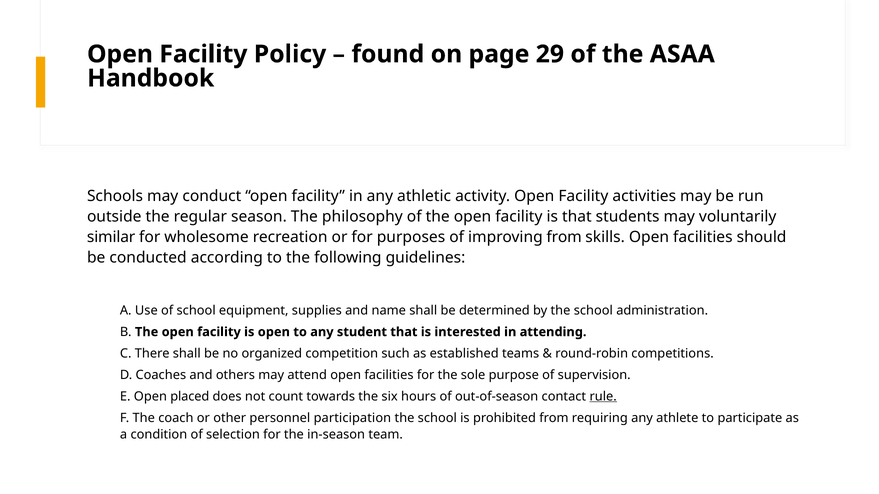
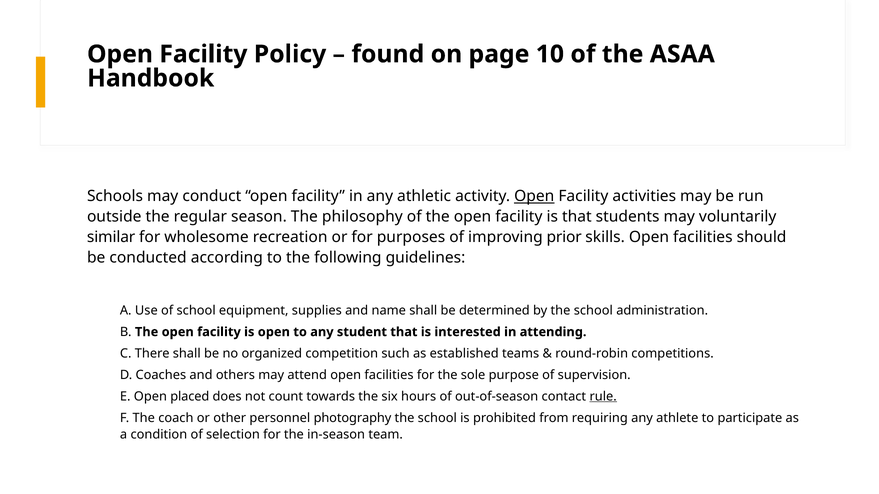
29: 29 -> 10 (550, 54)
Open underline: none -> present (534, 196)
improving from: from -> prior (564, 238)
participation: participation -> photography (352, 418)
